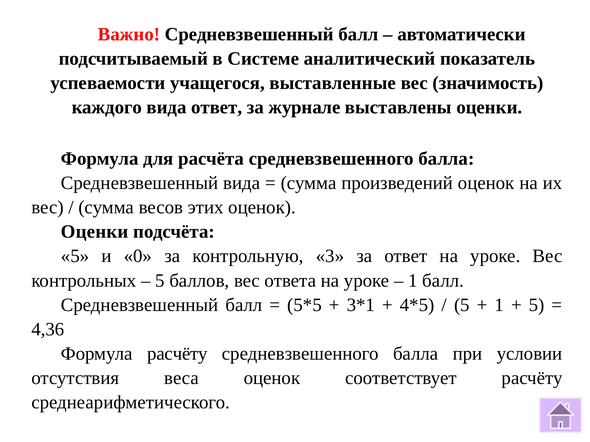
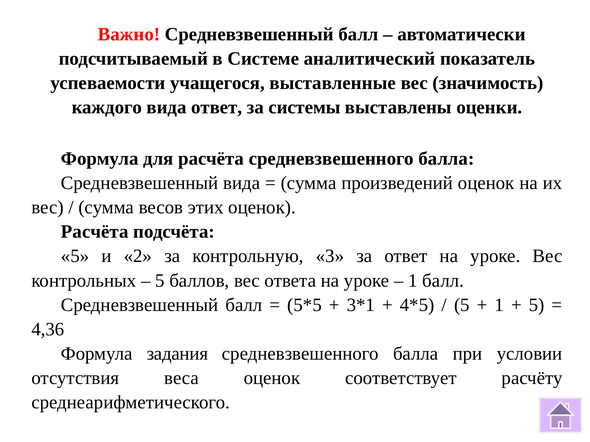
журнале: журнале -> системы (304, 107)
Оценки: Оценки -> Расчёта (95, 232)
0: 0 -> 2 (138, 256)
Формула расчёту: расчёту -> задания (177, 354)
